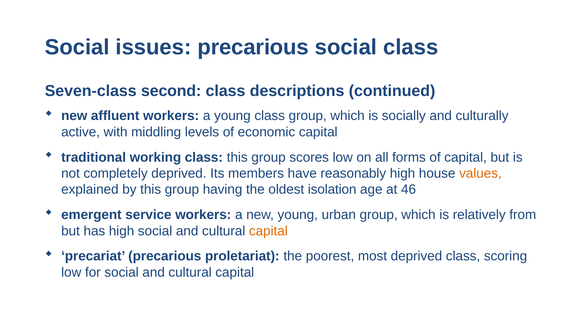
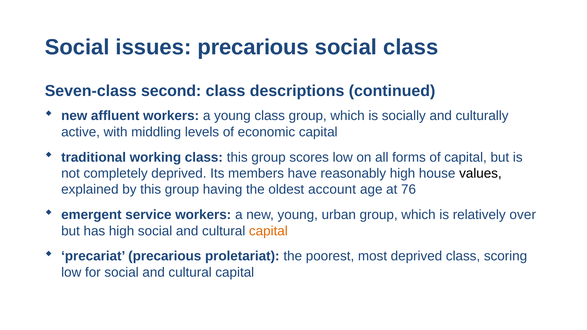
values colour: orange -> black (480, 173)
isolation: isolation -> account (332, 190)
46: 46 -> 76 (409, 190)
from: from -> over (523, 215)
